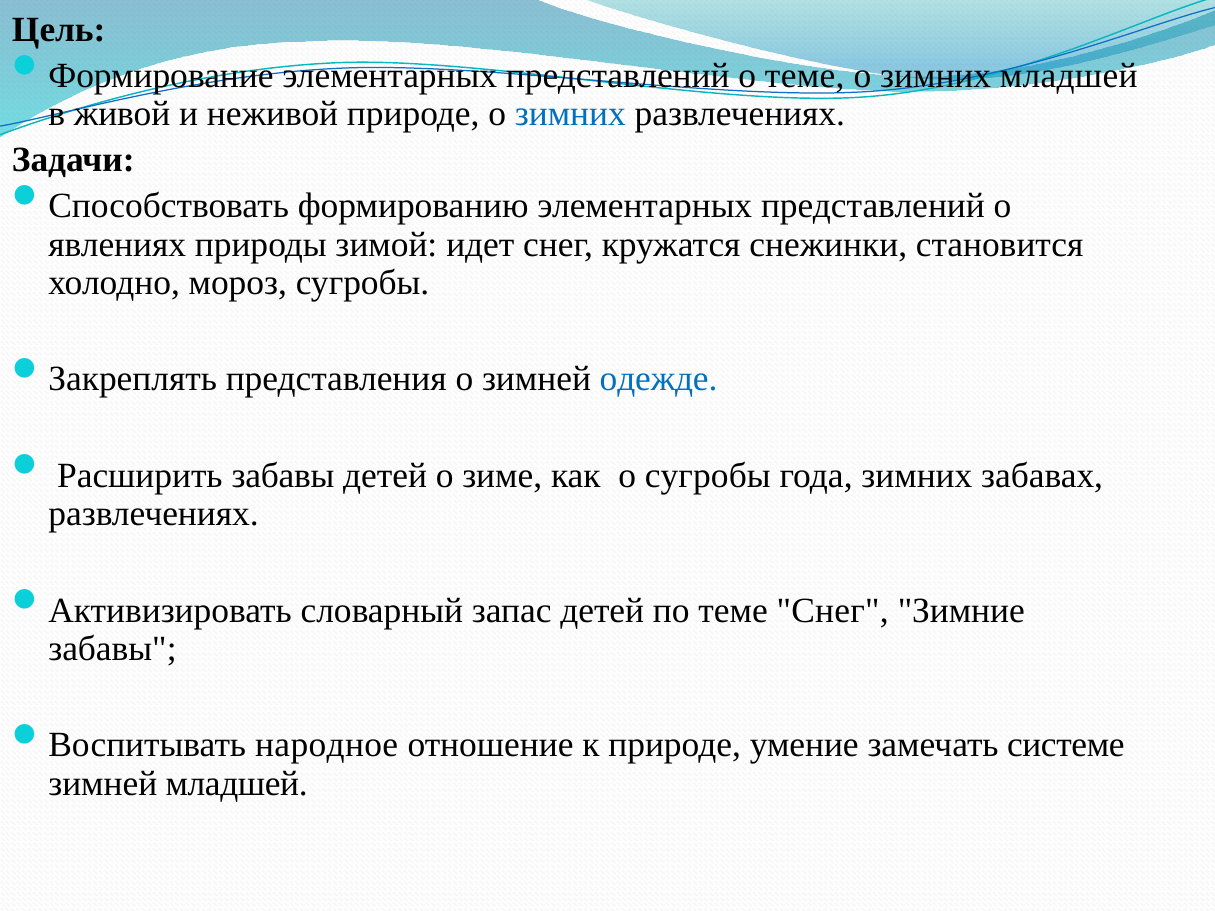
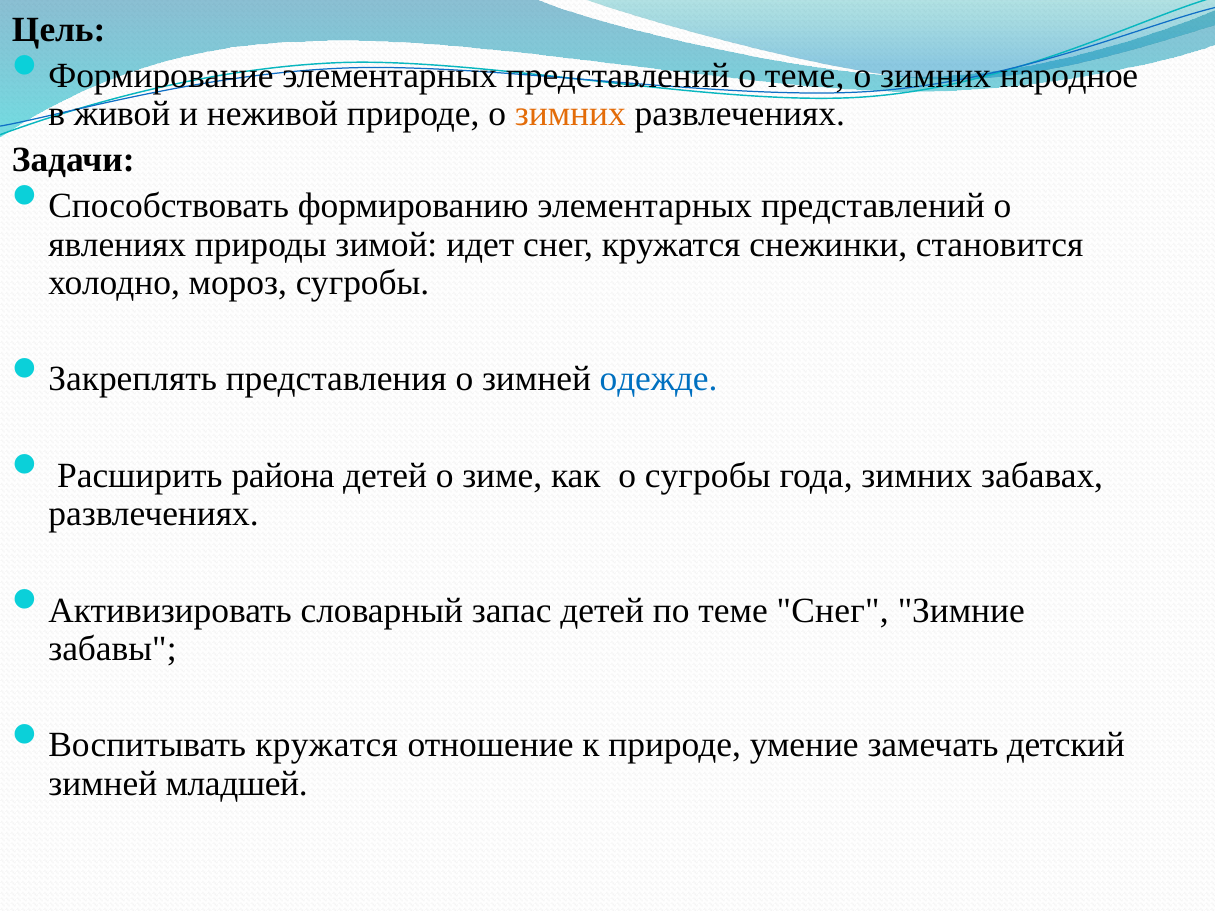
зимних младшей: младшей -> народное (1069, 76)
зимних colour: blue -> orange (570, 114)
Расширить забавы: забавы -> района (283, 476)
Воспитывать народное: народное -> кружатся (327, 745)
системе: системе -> детский (1066, 745)
